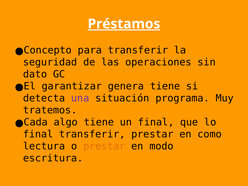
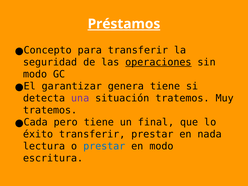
operaciones underline: none -> present (158, 62)
dato: dato -> modo (35, 74)
situación programa: programa -> tratemos (183, 98)
algo: algo -> pero (66, 122)
final: final -> éxito (38, 134)
como: como -> nada (210, 134)
prestar colour: orange -> blue (104, 146)
